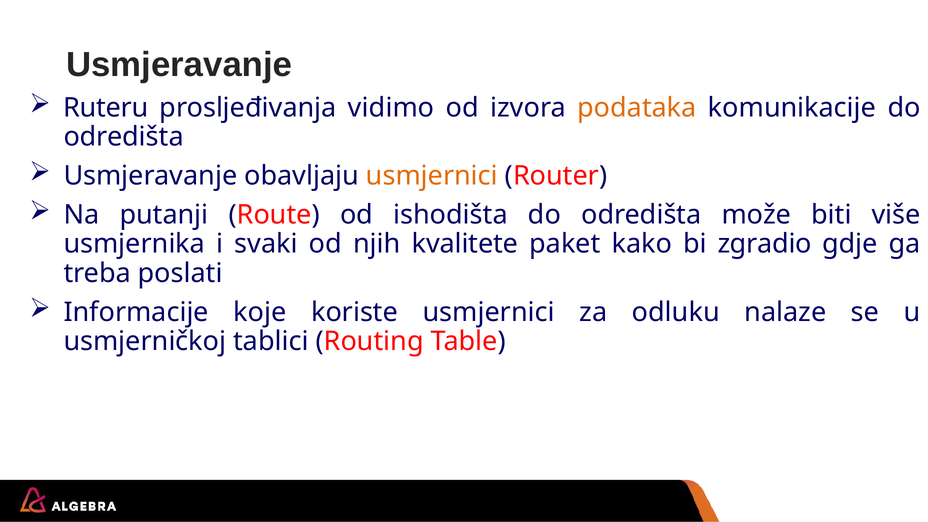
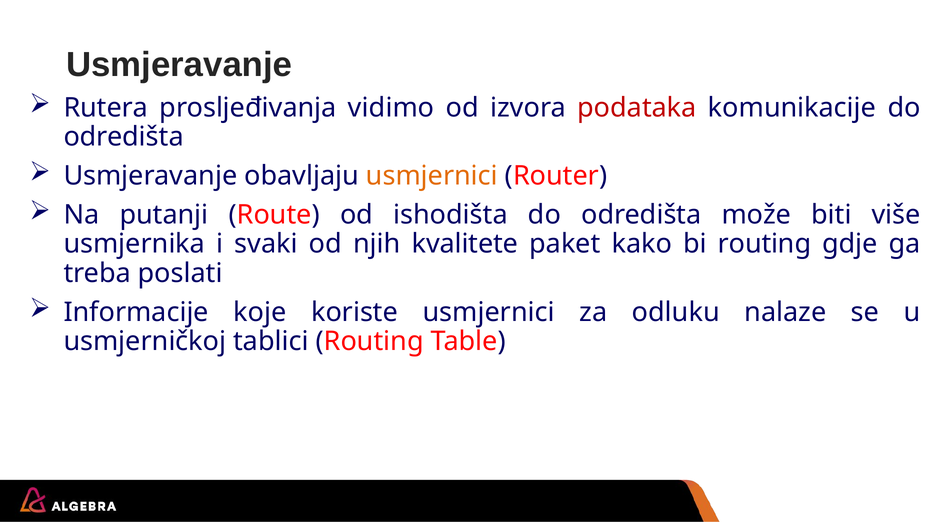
Ruteru: Ruteru -> Rutera (106, 108)
podataka colour: orange -> red (637, 108)
bi zgradio: zgradio -> routing (765, 244)
